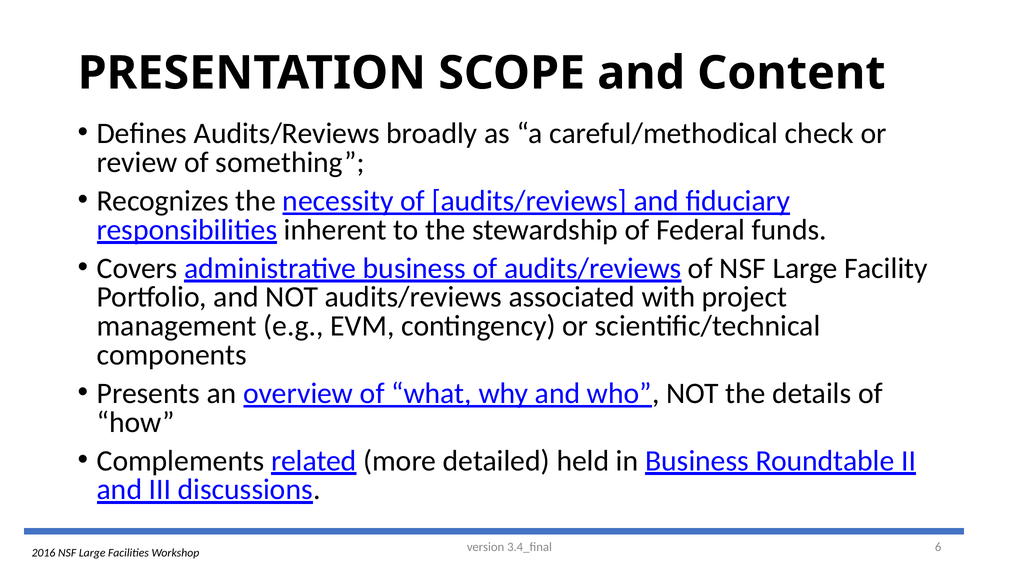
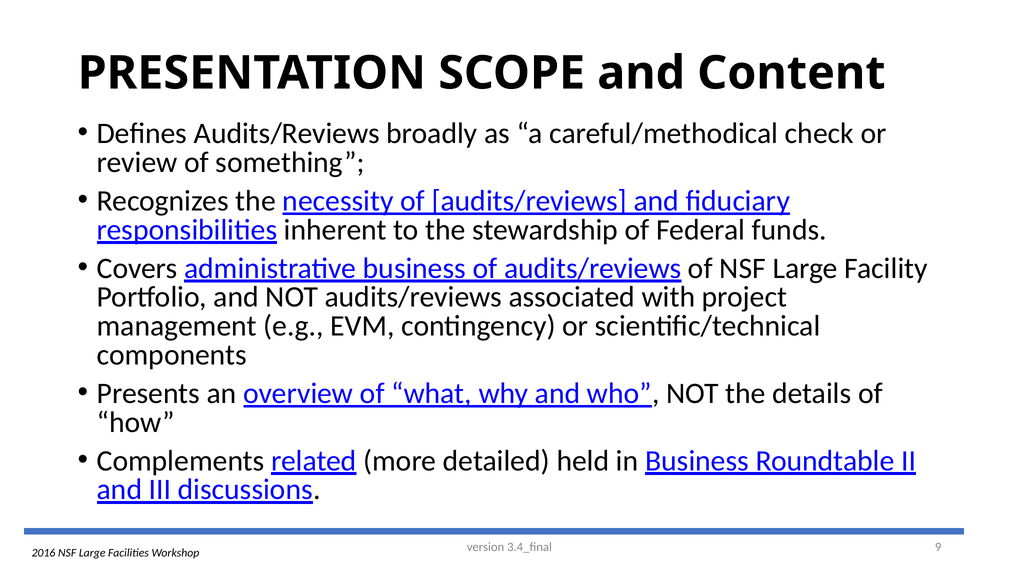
6: 6 -> 9 (938, 547)
